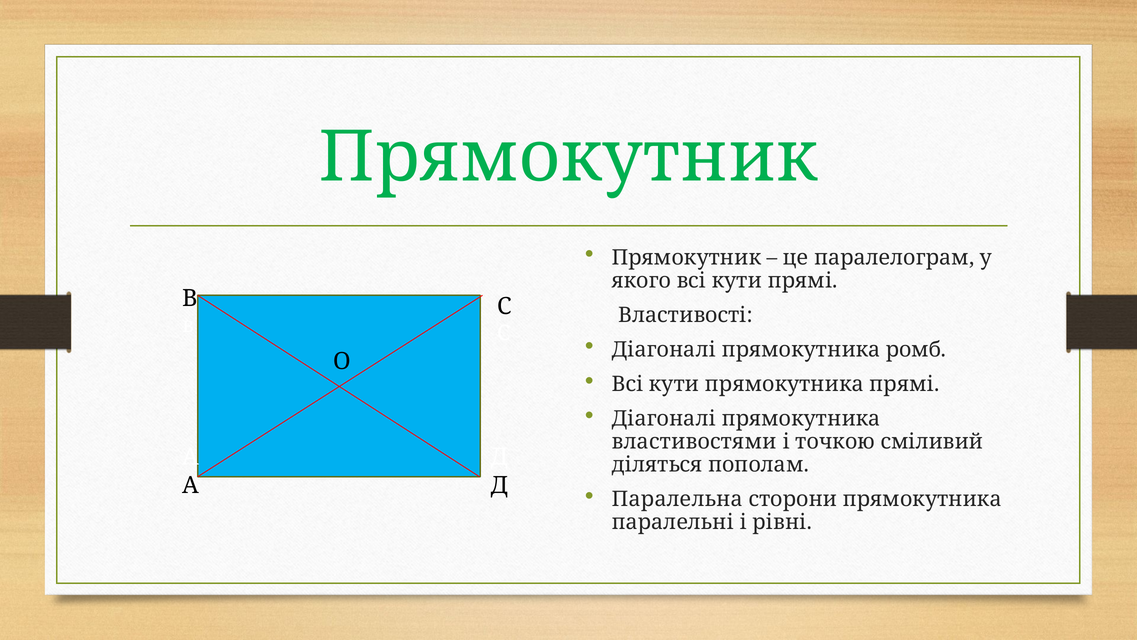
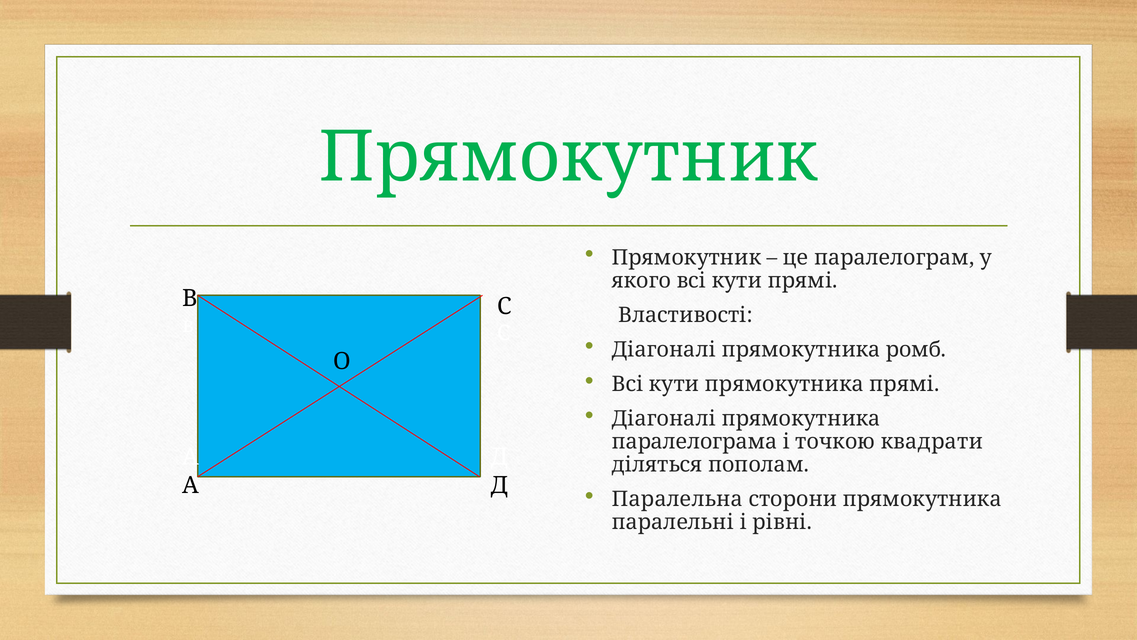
властивостями: властивостями -> паралелограма (694, 441)
сміливий: сміливий -> квадрати (932, 441)
